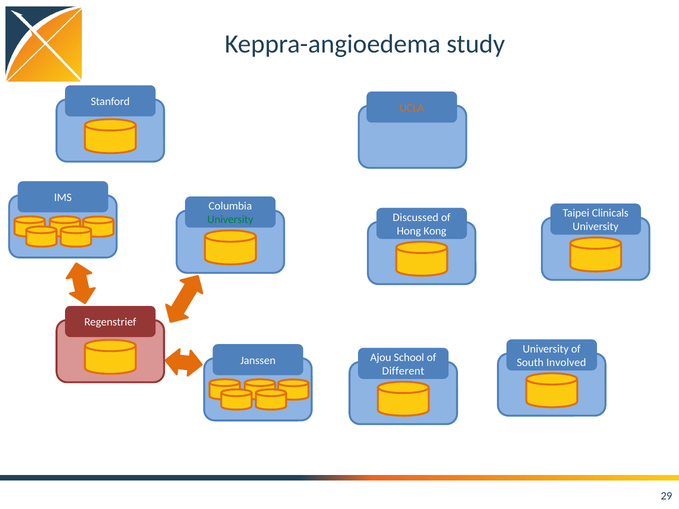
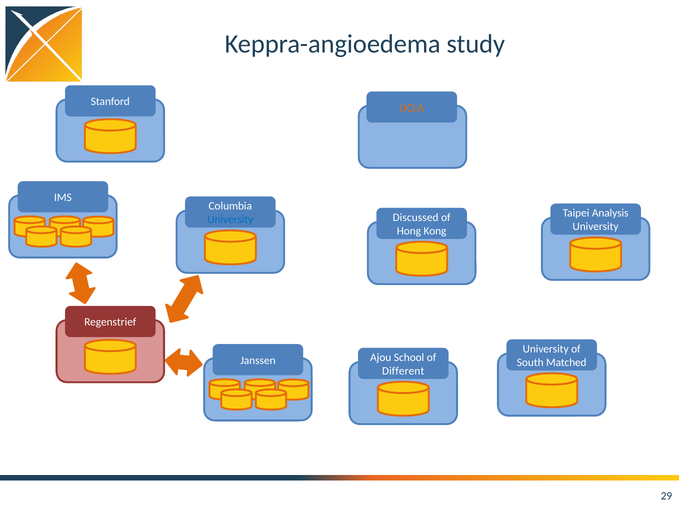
Clinicals: Clinicals -> Analysis (610, 213)
University colour: green -> blue (230, 220)
Involved: Involved -> Matched (566, 363)
